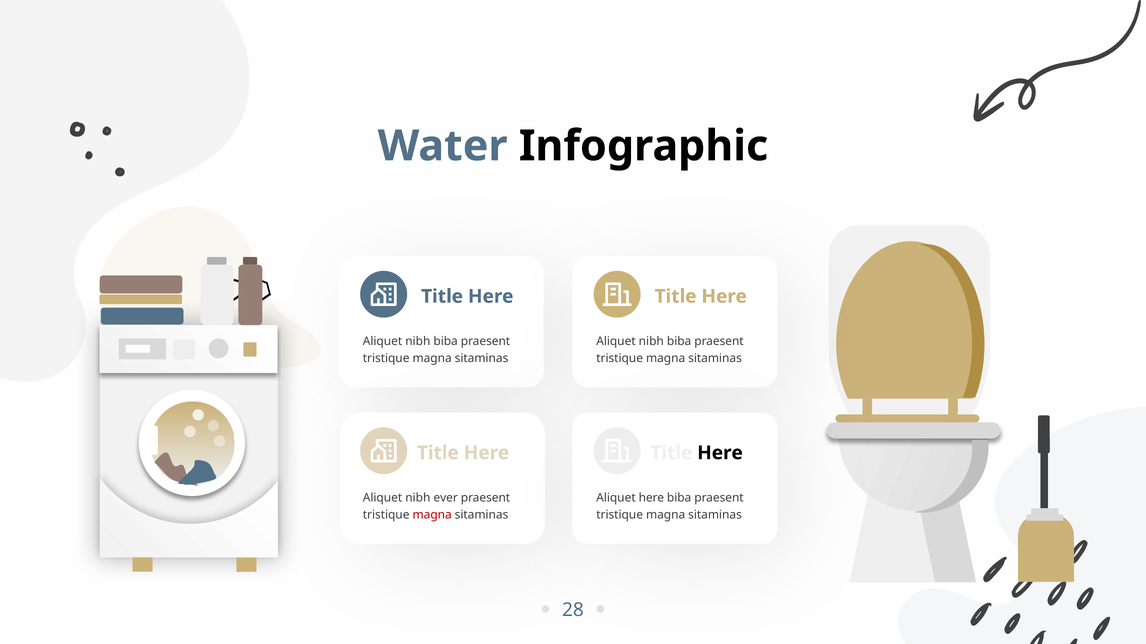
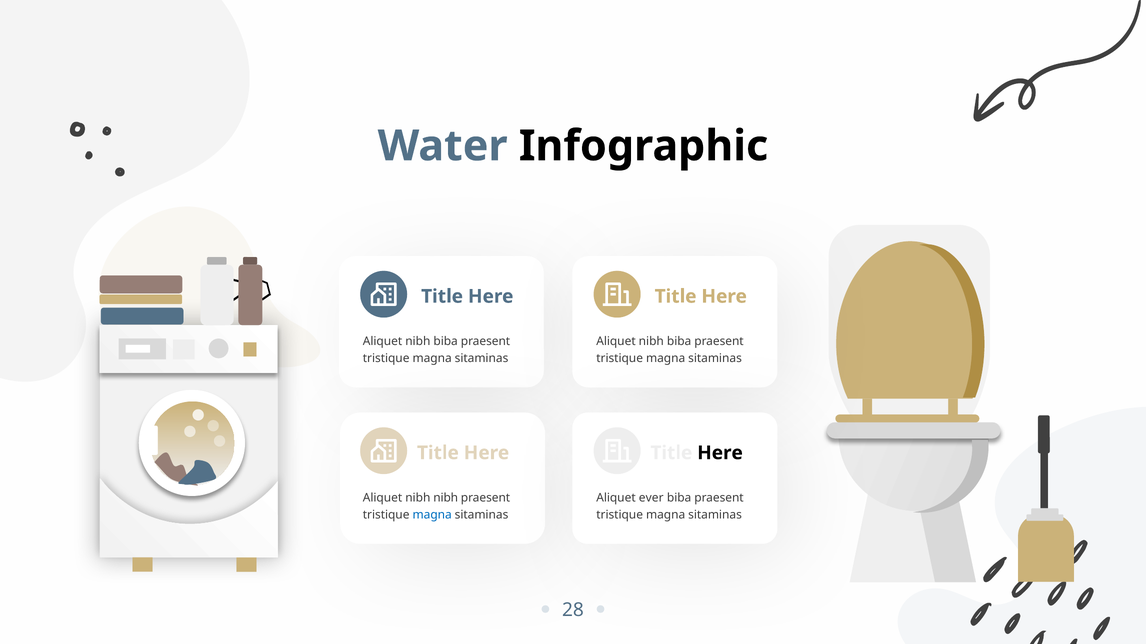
nibh ever: ever -> nibh (446, 498)
Aliquet here: here -> ever (651, 498)
magna colour: red -> blue (432, 515)
